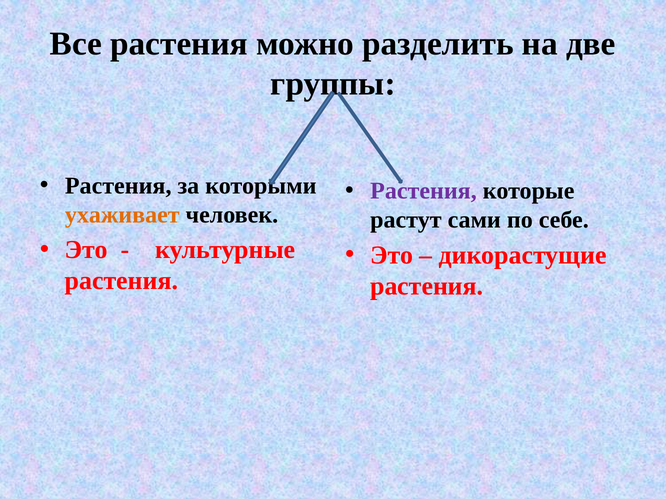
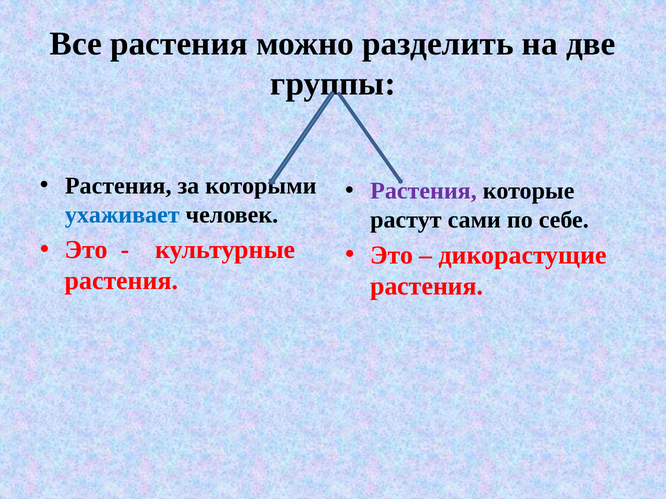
ухаживает colour: orange -> blue (122, 215)
